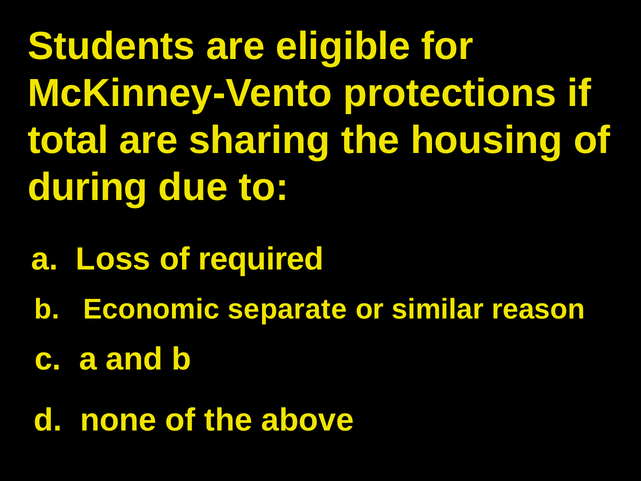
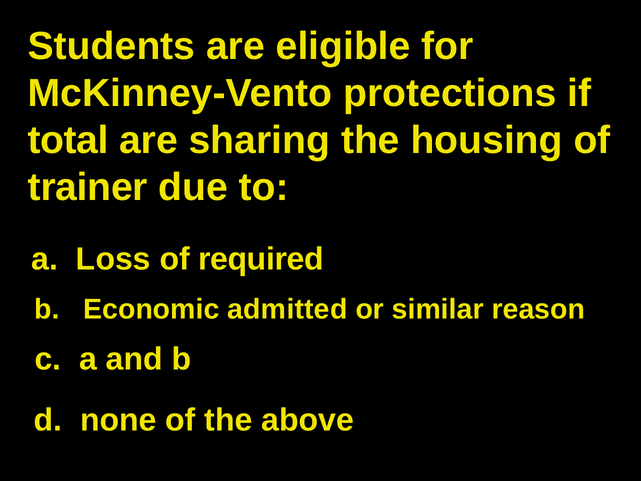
during: during -> trainer (88, 187)
separate: separate -> admitted (287, 309)
